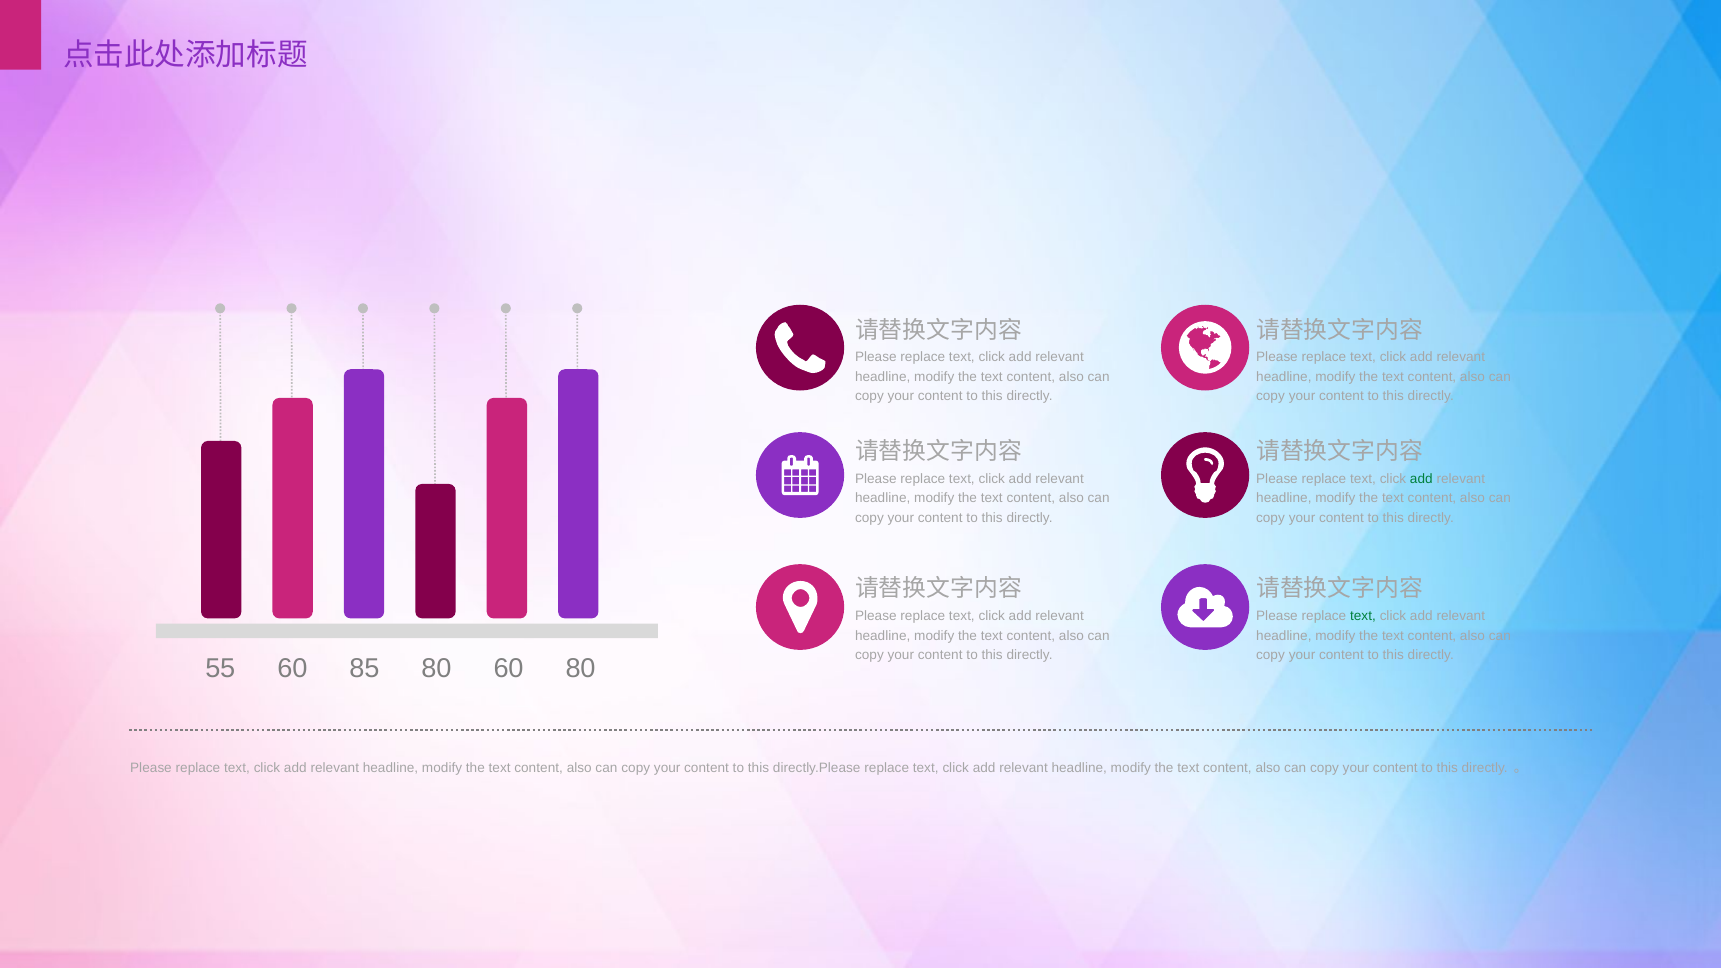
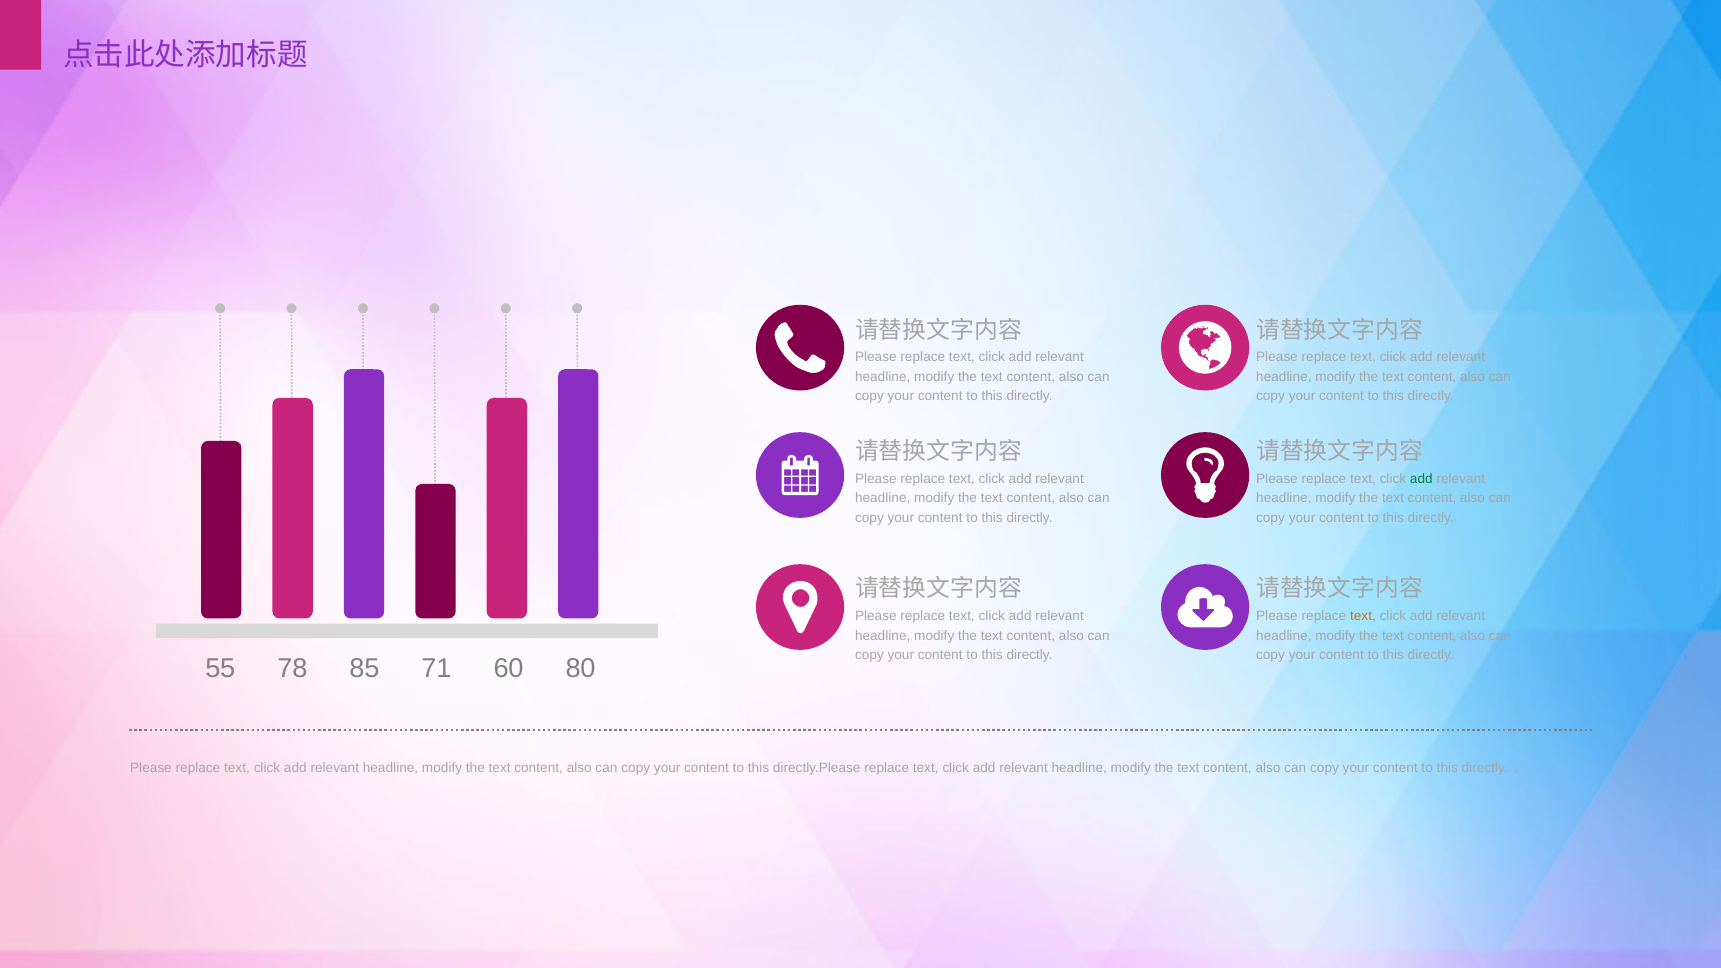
text colour: green -> orange (1363, 616)
55 60: 60 -> 78 (292, 668)
85 80: 80 -> 71 (436, 668)
